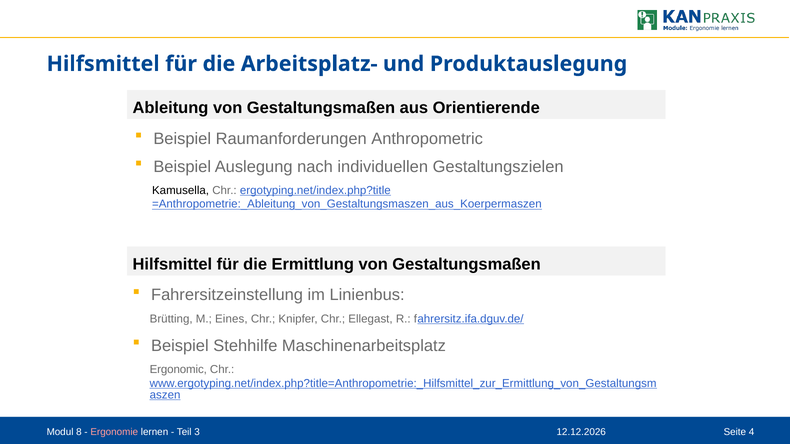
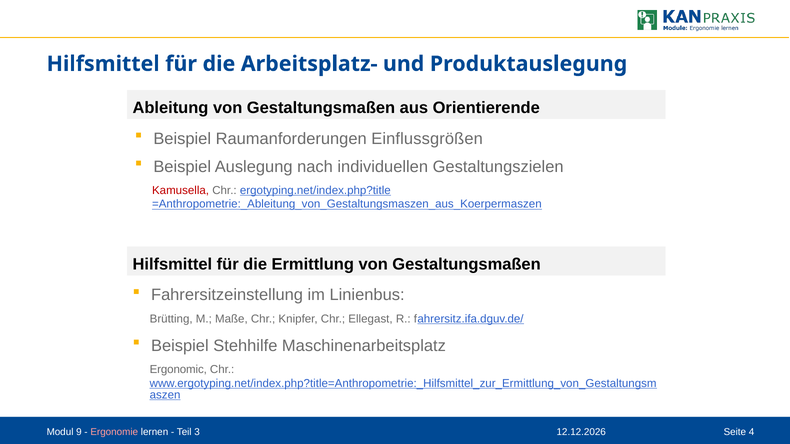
Anthropometric: Anthropometric -> Einflussgrößen (427, 139)
Kamusella colour: black -> red (181, 190)
Eines: Eines -> Maße (231, 319)
8: 8 -> 9 (79, 432)
